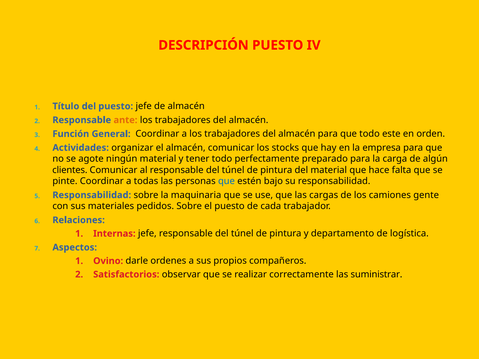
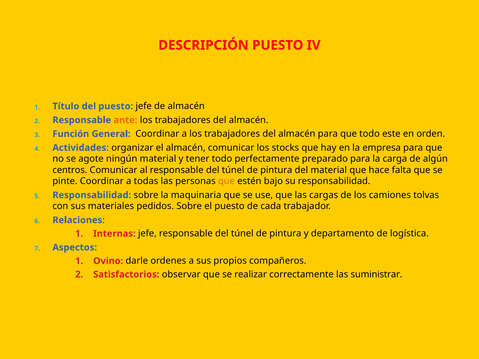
clientes: clientes -> centros (70, 170)
que colour: blue -> orange (226, 181)
gente: gente -> tolvas (426, 195)
